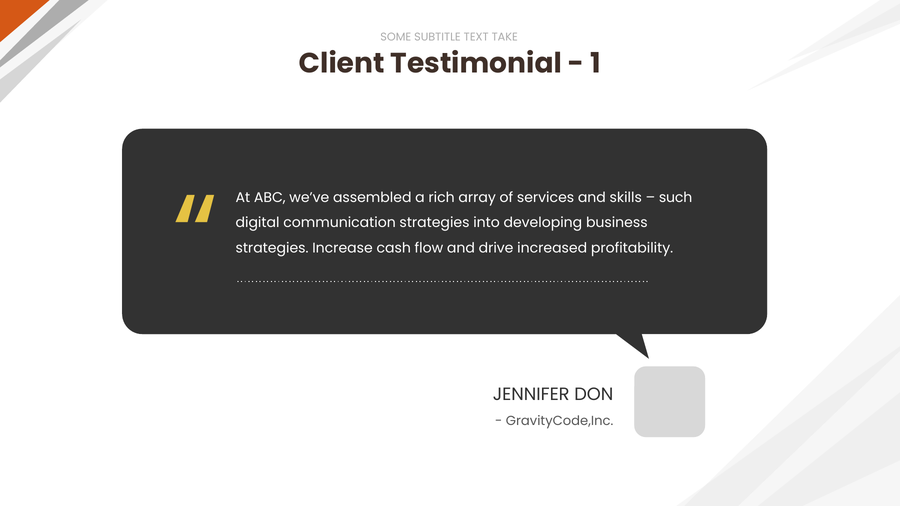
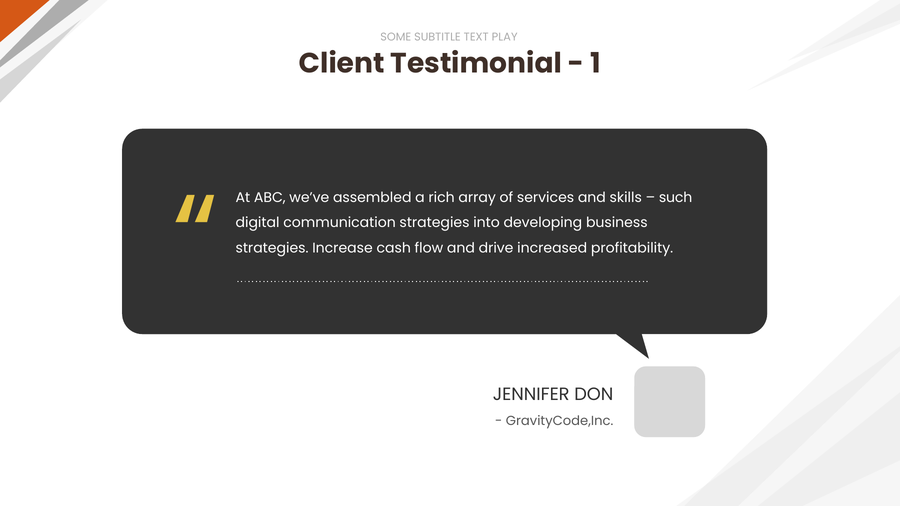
TAKE: TAKE -> PLAY (505, 37)
